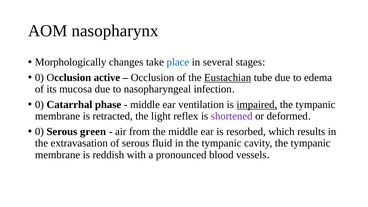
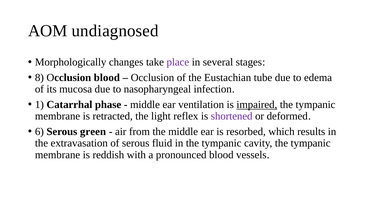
nasopharynx: nasopharynx -> undiagnosed (115, 31)
place colour: blue -> purple (178, 62)
0: 0 -> 8 (39, 78)
Occlusion active: active -> blood (107, 78)
Eustachian underline: present -> none (228, 78)
0: 0 -> 1 (39, 105)
0: 0 -> 6 (39, 132)
